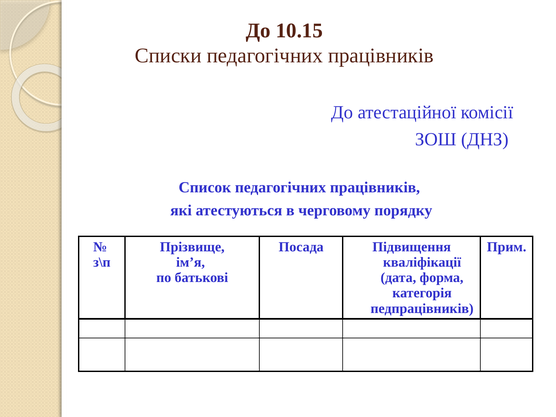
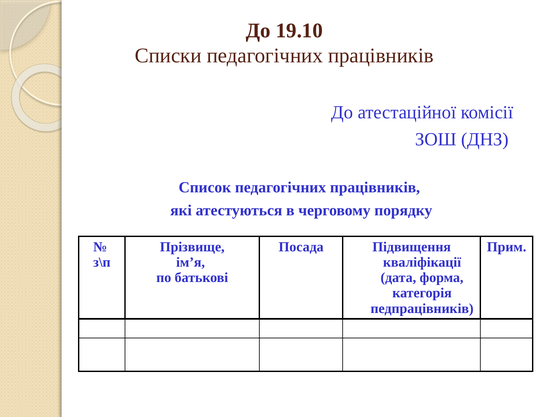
10.15: 10.15 -> 19.10 (299, 31)
